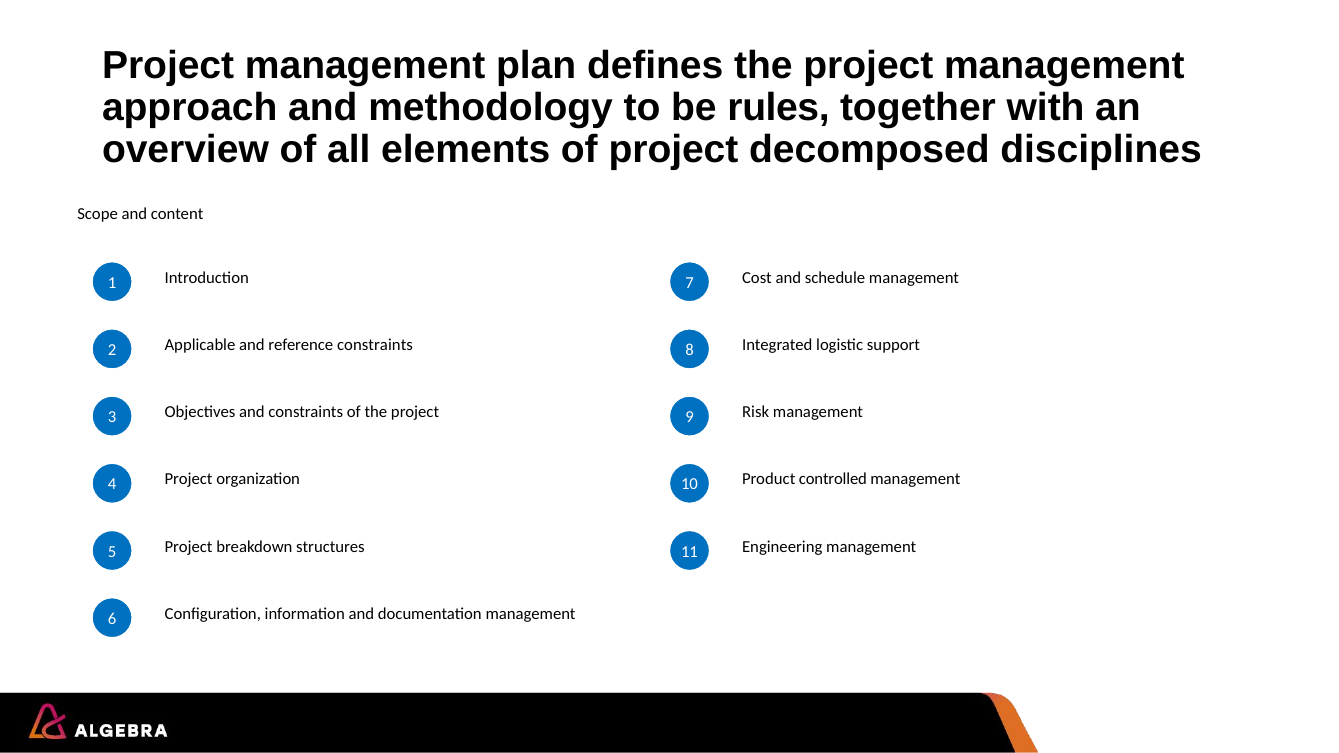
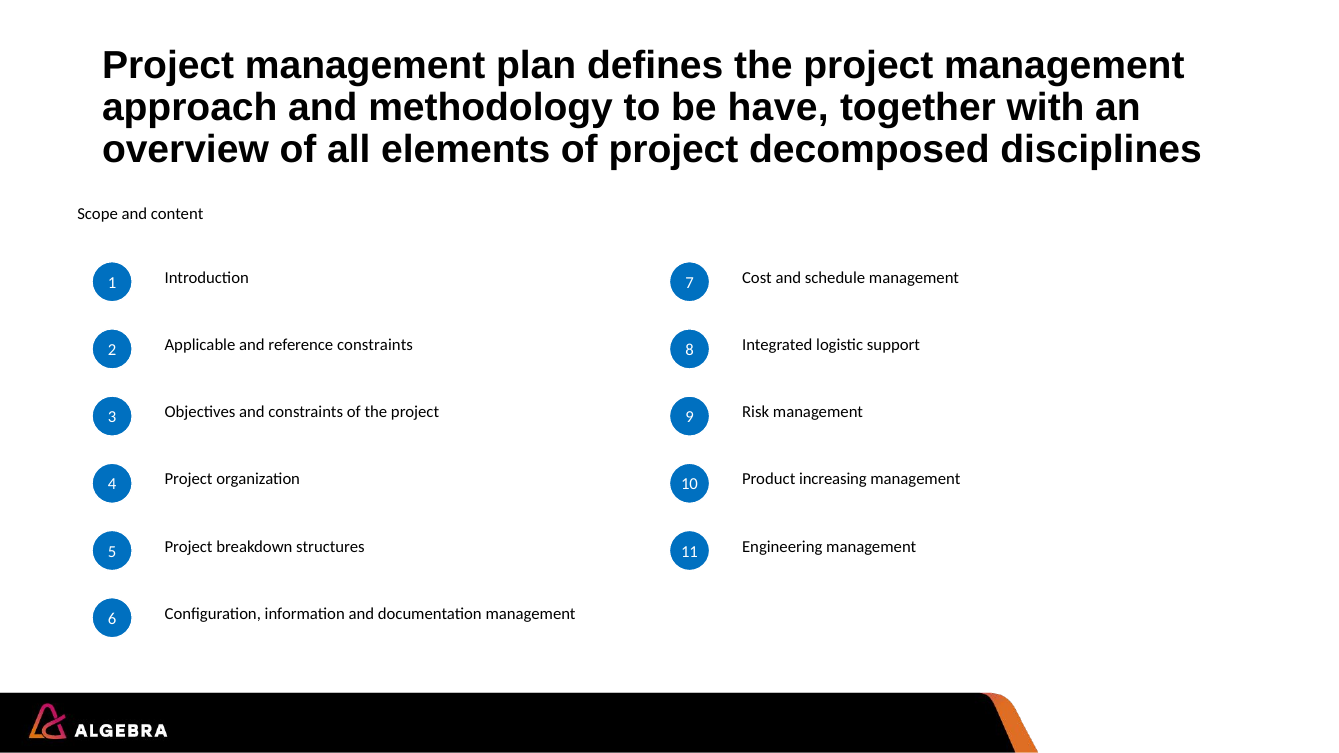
rules: rules -> have (778, 108)
controlled: controlled -> increasing (833, 479)
